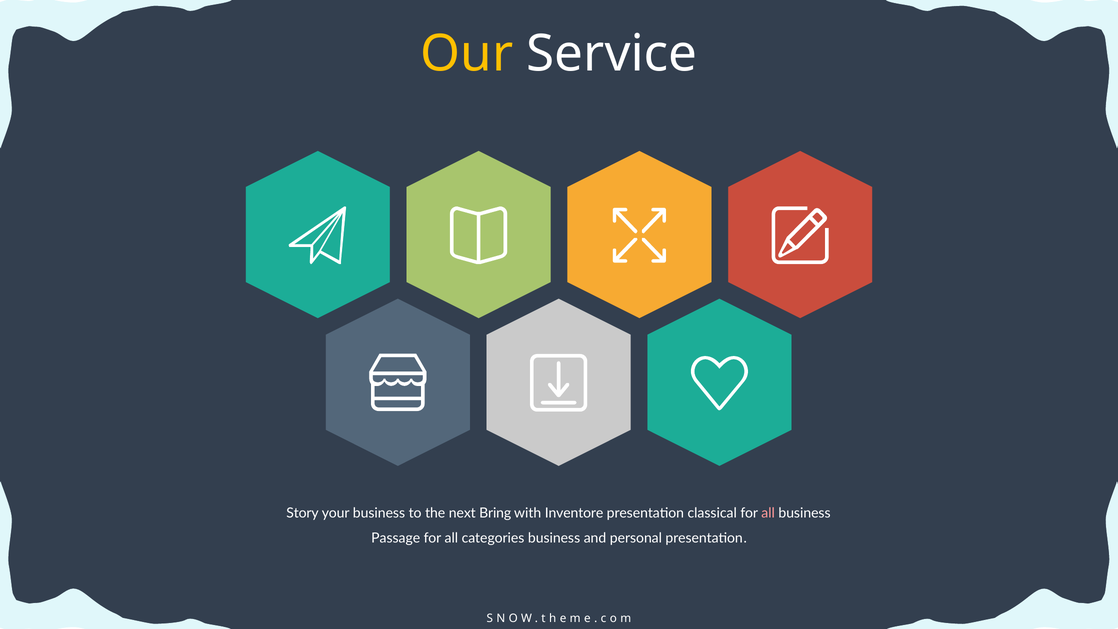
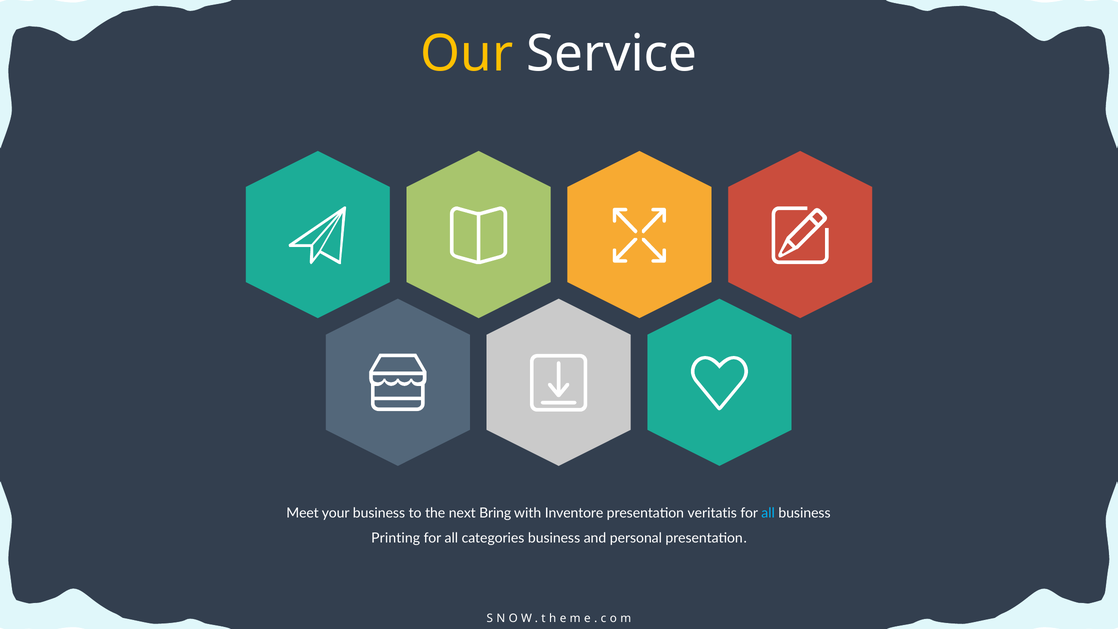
Story: Story -> Meet (302, 513)
classical: classical -> veritatis (712, 513)
all colour: pink -> light blue (768, 513)
Passage: Passage -> Printing (396, 538)
